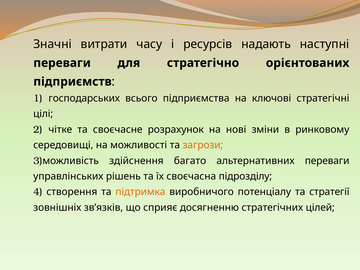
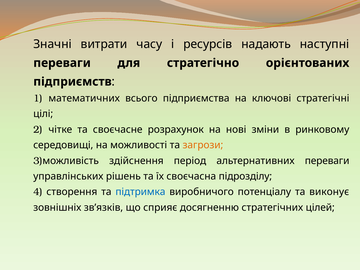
господарських: господарських -> математичних (84, 98)
багато: багато -> період (190, 161)
підтримка colour: orange -> blue (140, 192)
стратегії: стратегії -> виконує (329, 192)
